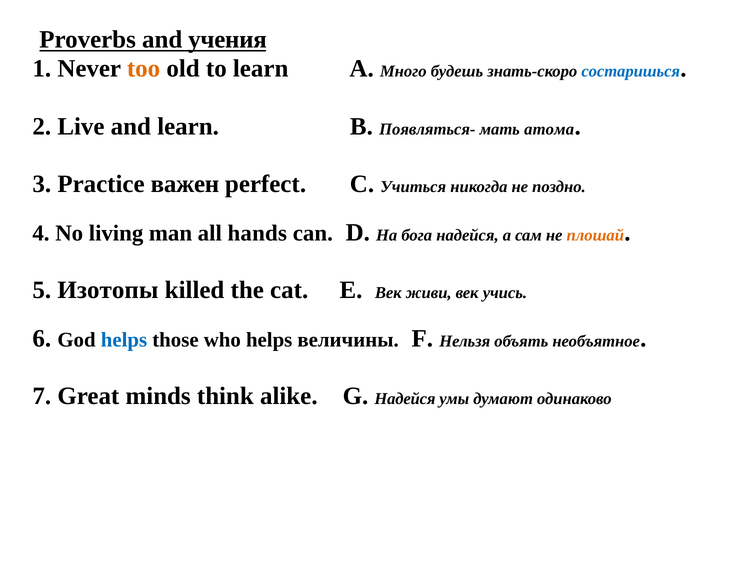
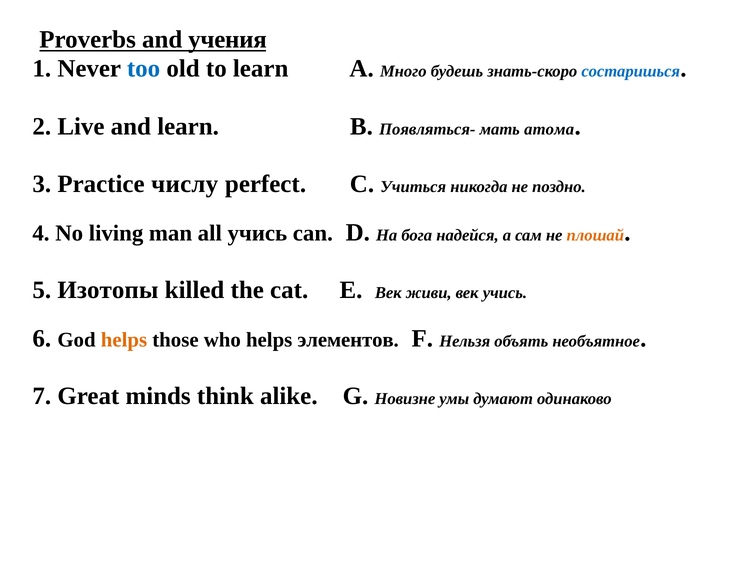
too colour: orange -> blue (144, 69)
важен: важен -> числу (185, 184)
all hands: hands -> учись (257, 233)
helps colour: blue -> orange (124, 340)
величины: величины -> элементов (348, 340)
G Надейся: Надейся -> Новизне (405, 399)
